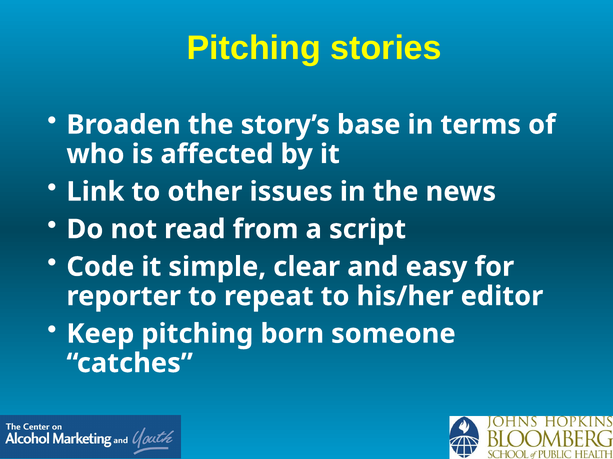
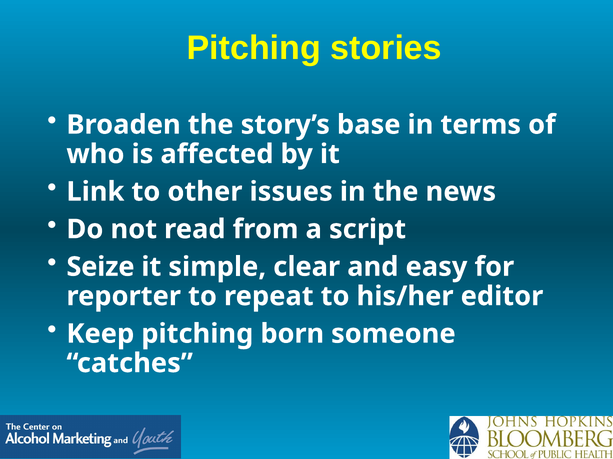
Code: Code -> Seize (100, 267)
